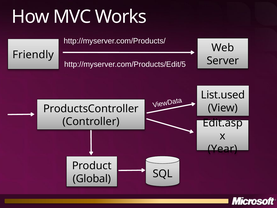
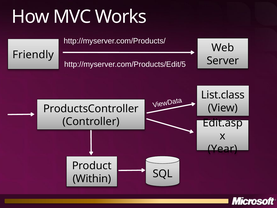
List.used: List.used -> List.class (223, 95)
Global: Global -> Within (92, 178)
